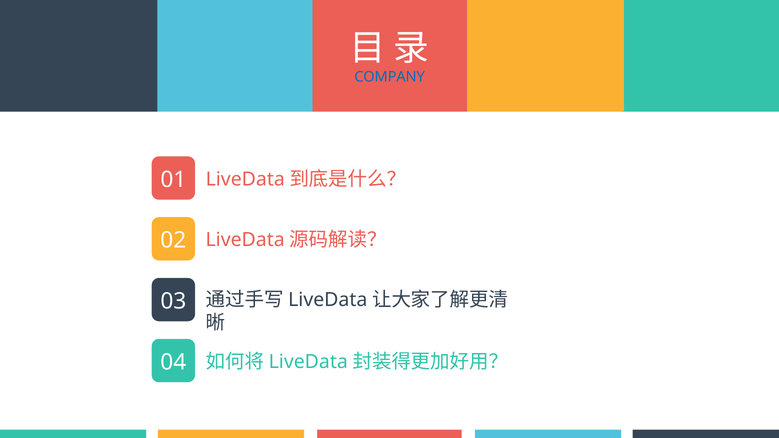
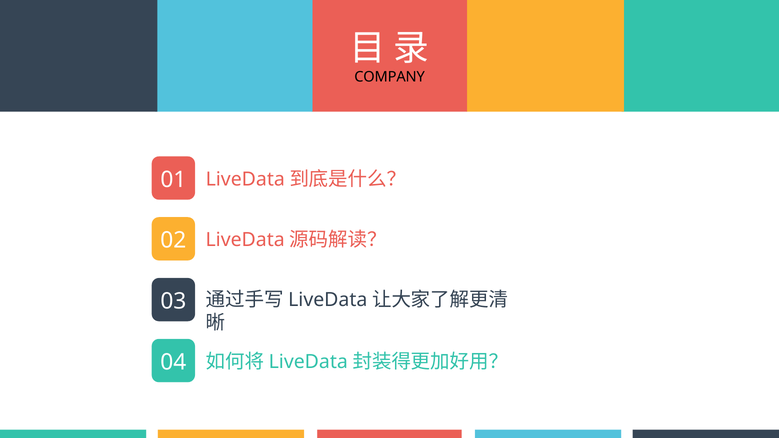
COMPANY colour: blue -> black (390, 77)
